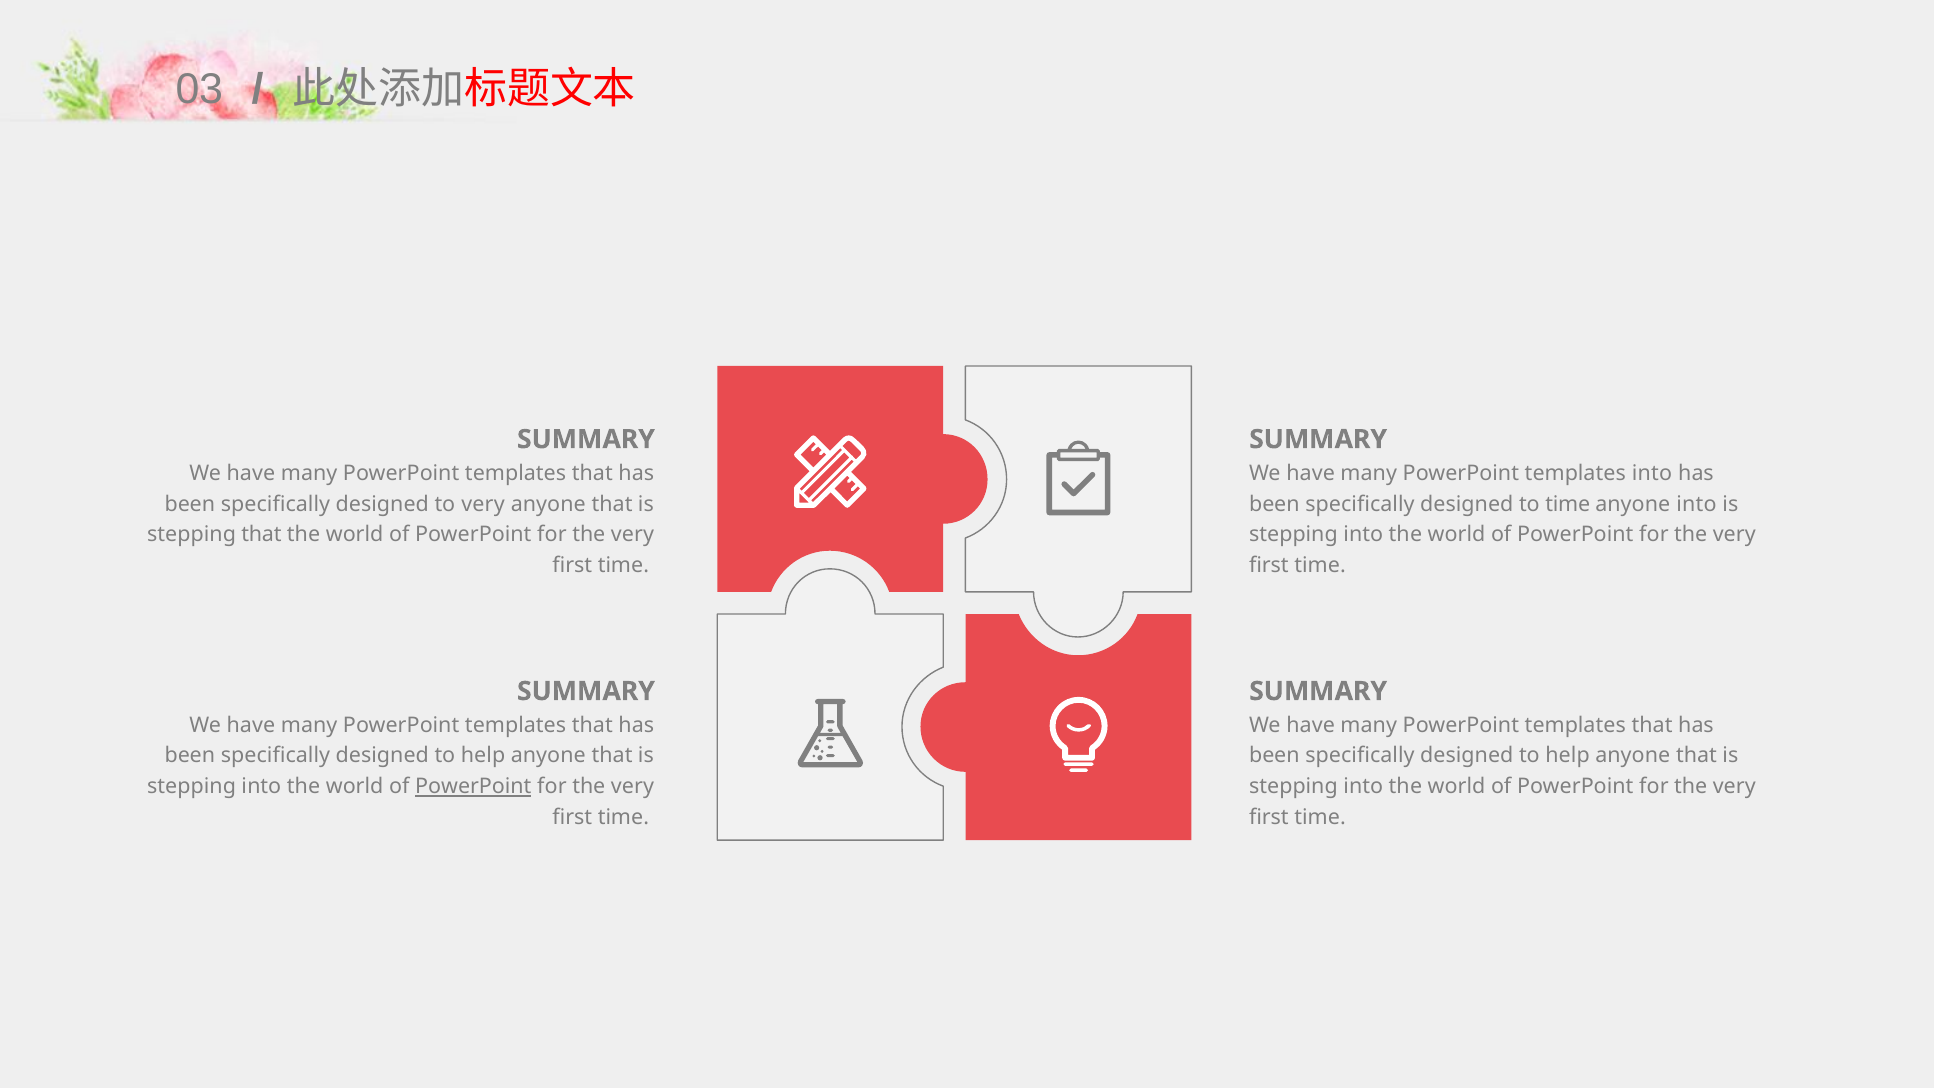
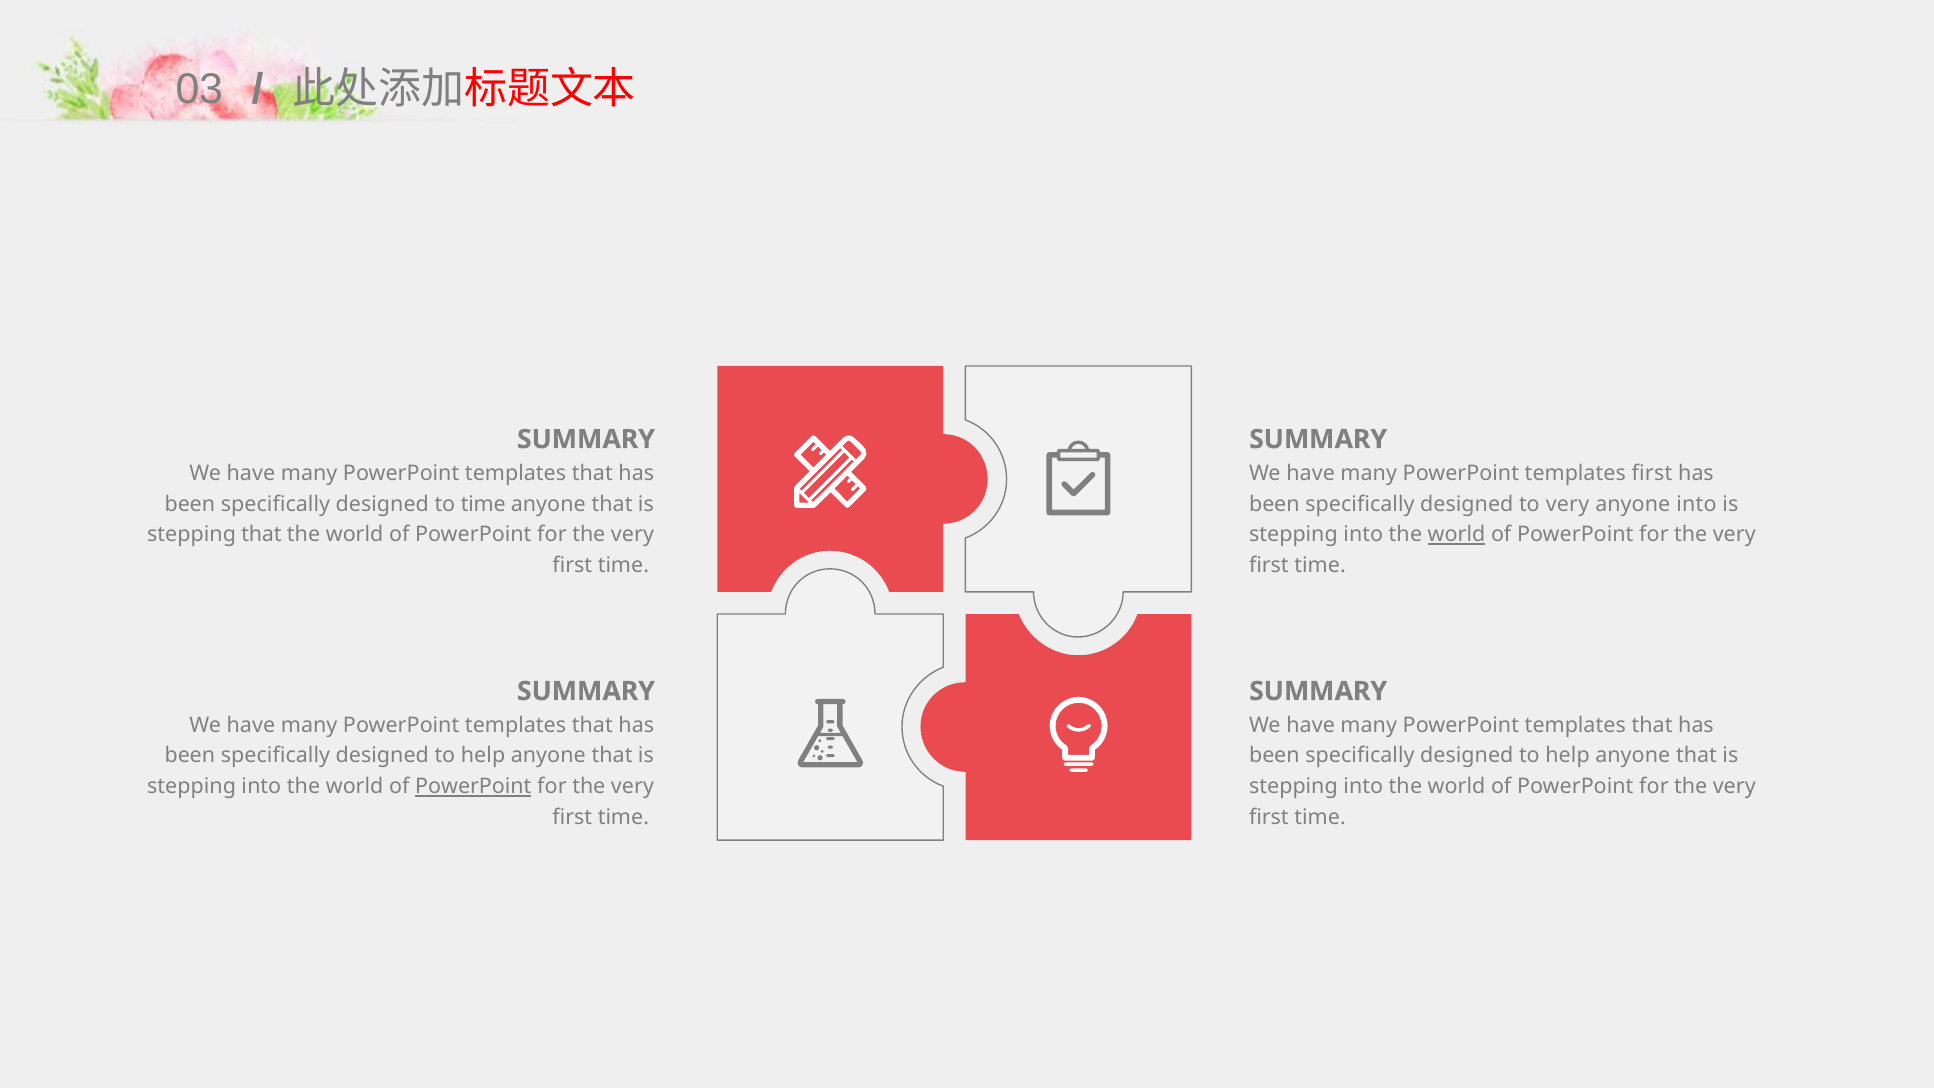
templates into: into -> first (1652, 473)
to very: very -> time (483, 504)
to time: time -> very (1568, 504)
world underline: none -> present (1457, 535)
